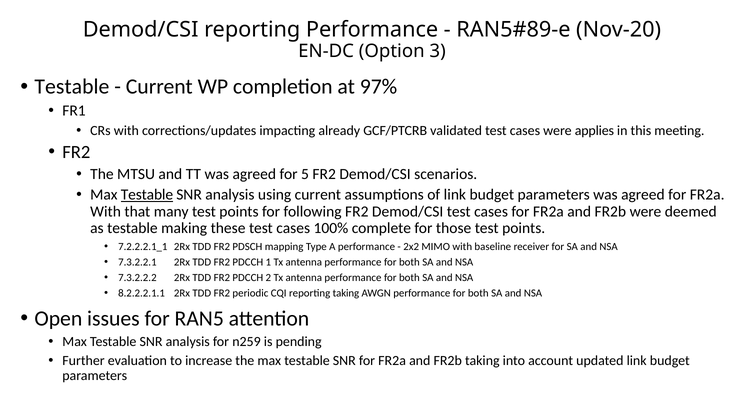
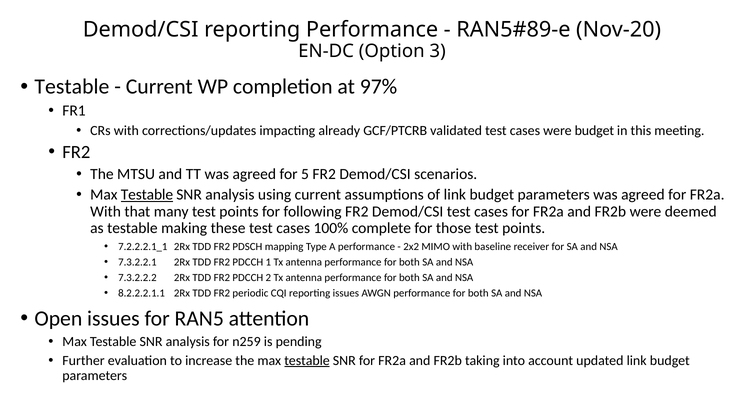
were applies: applies -> budget (594, 131)
reporting taking: taking -> issues (346, 294)
testable underline: none -> present (307, 361)
